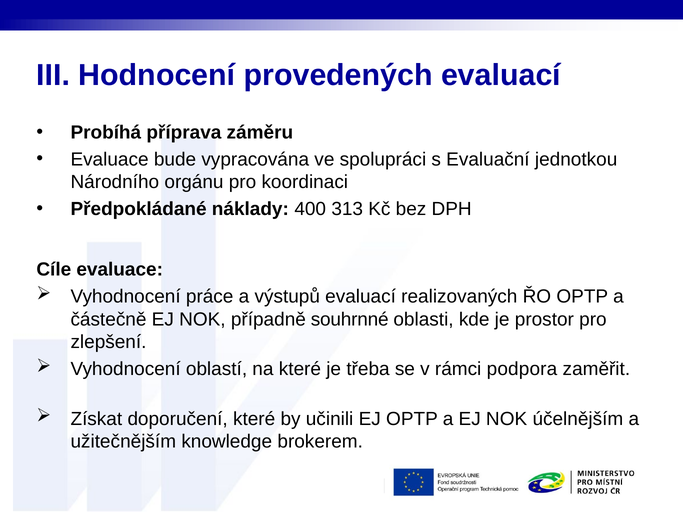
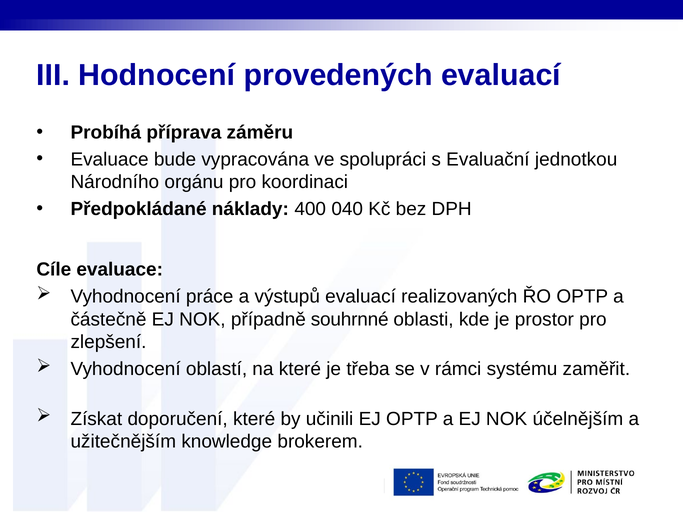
313: 313 -> 040 (347, 209)
podpora: podpora -> systému (522, 369)
